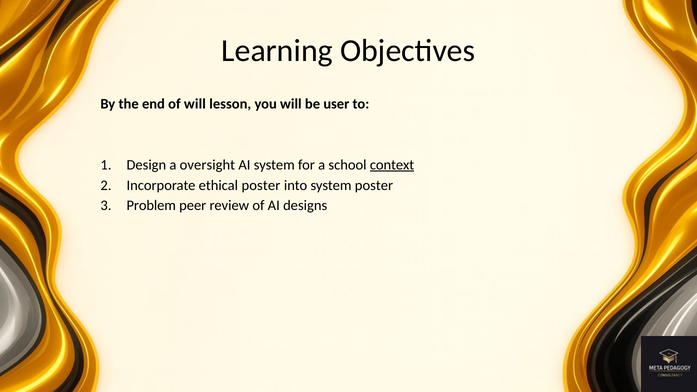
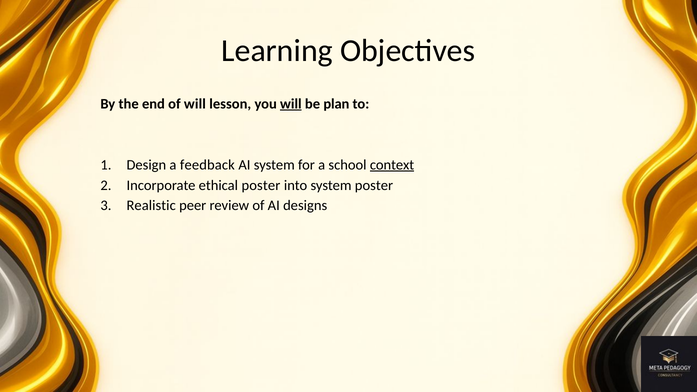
will underline: none -> present (291, 104)
user: user -> plan (336, 104)
oversight: oversight -> feedback (207, 165)
Problem: Problem -> Realistic (151, 206)
